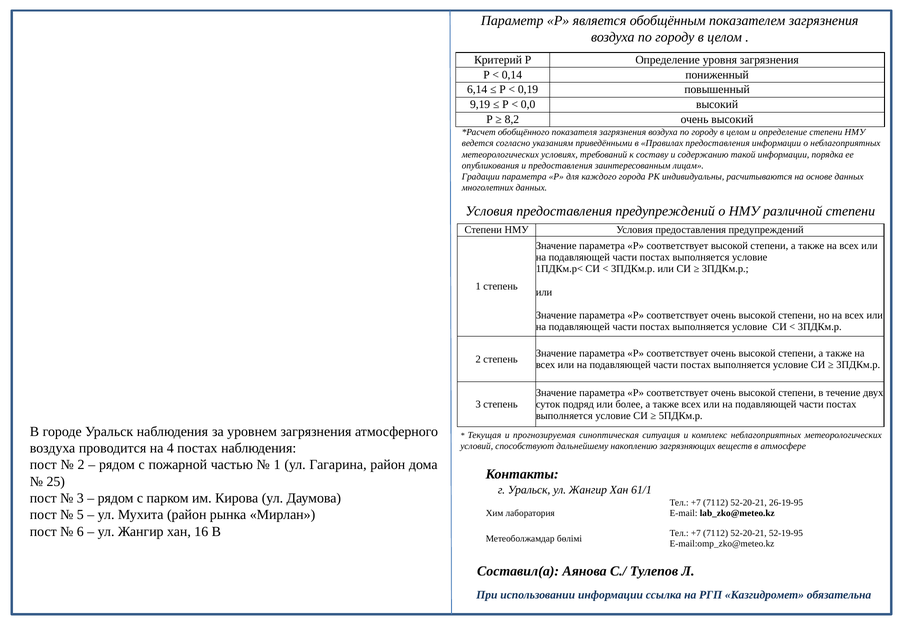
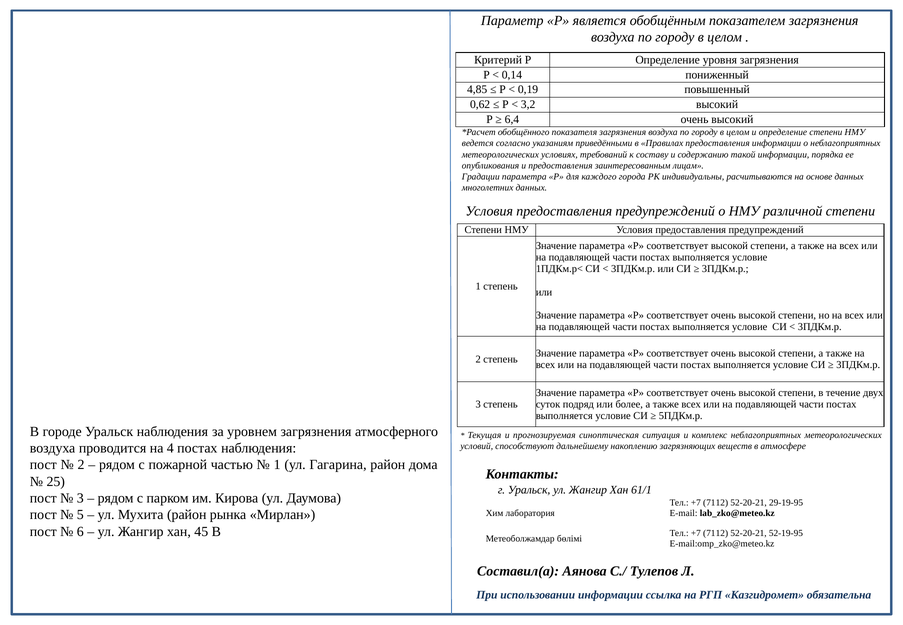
6,14: 6,14 -> 4,85 (477, 90)
9,19: 9,19 -> 0,62 (480, 105)
0,0: 0,0 -> 3,2 (528, 105)
8,2: 8,2 -> 6,4 (512, 119)
26-19-95: 26-19-95 -> 29-19-95 (786, 503)
16: 16 -> 45 (201, 532)
